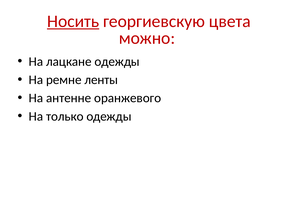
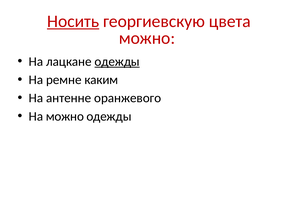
одежды underline: none -> present (117, 62)
ленты: ленты -> каким (101, 80)
На только: только -> можно (65, 117)
